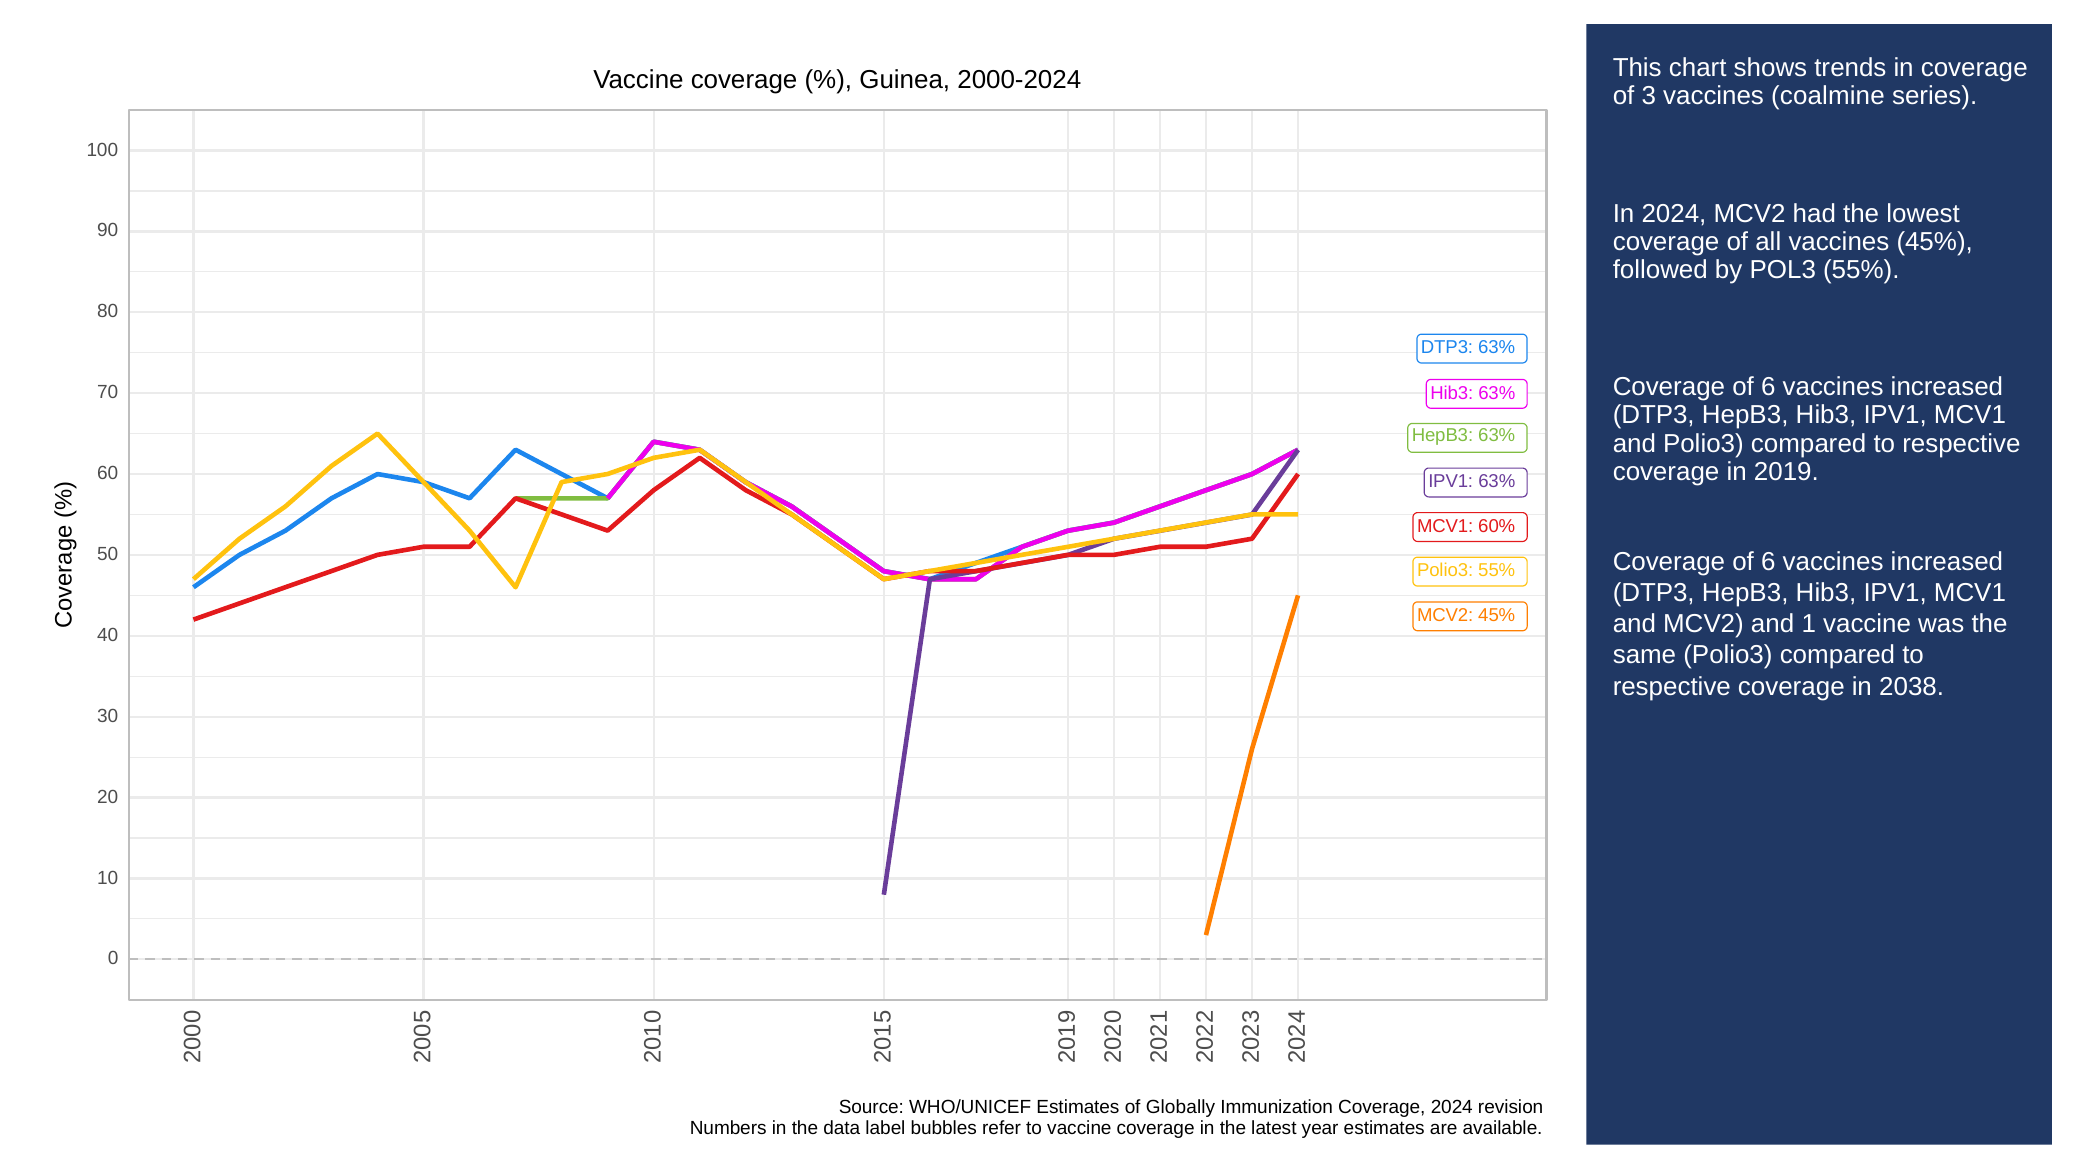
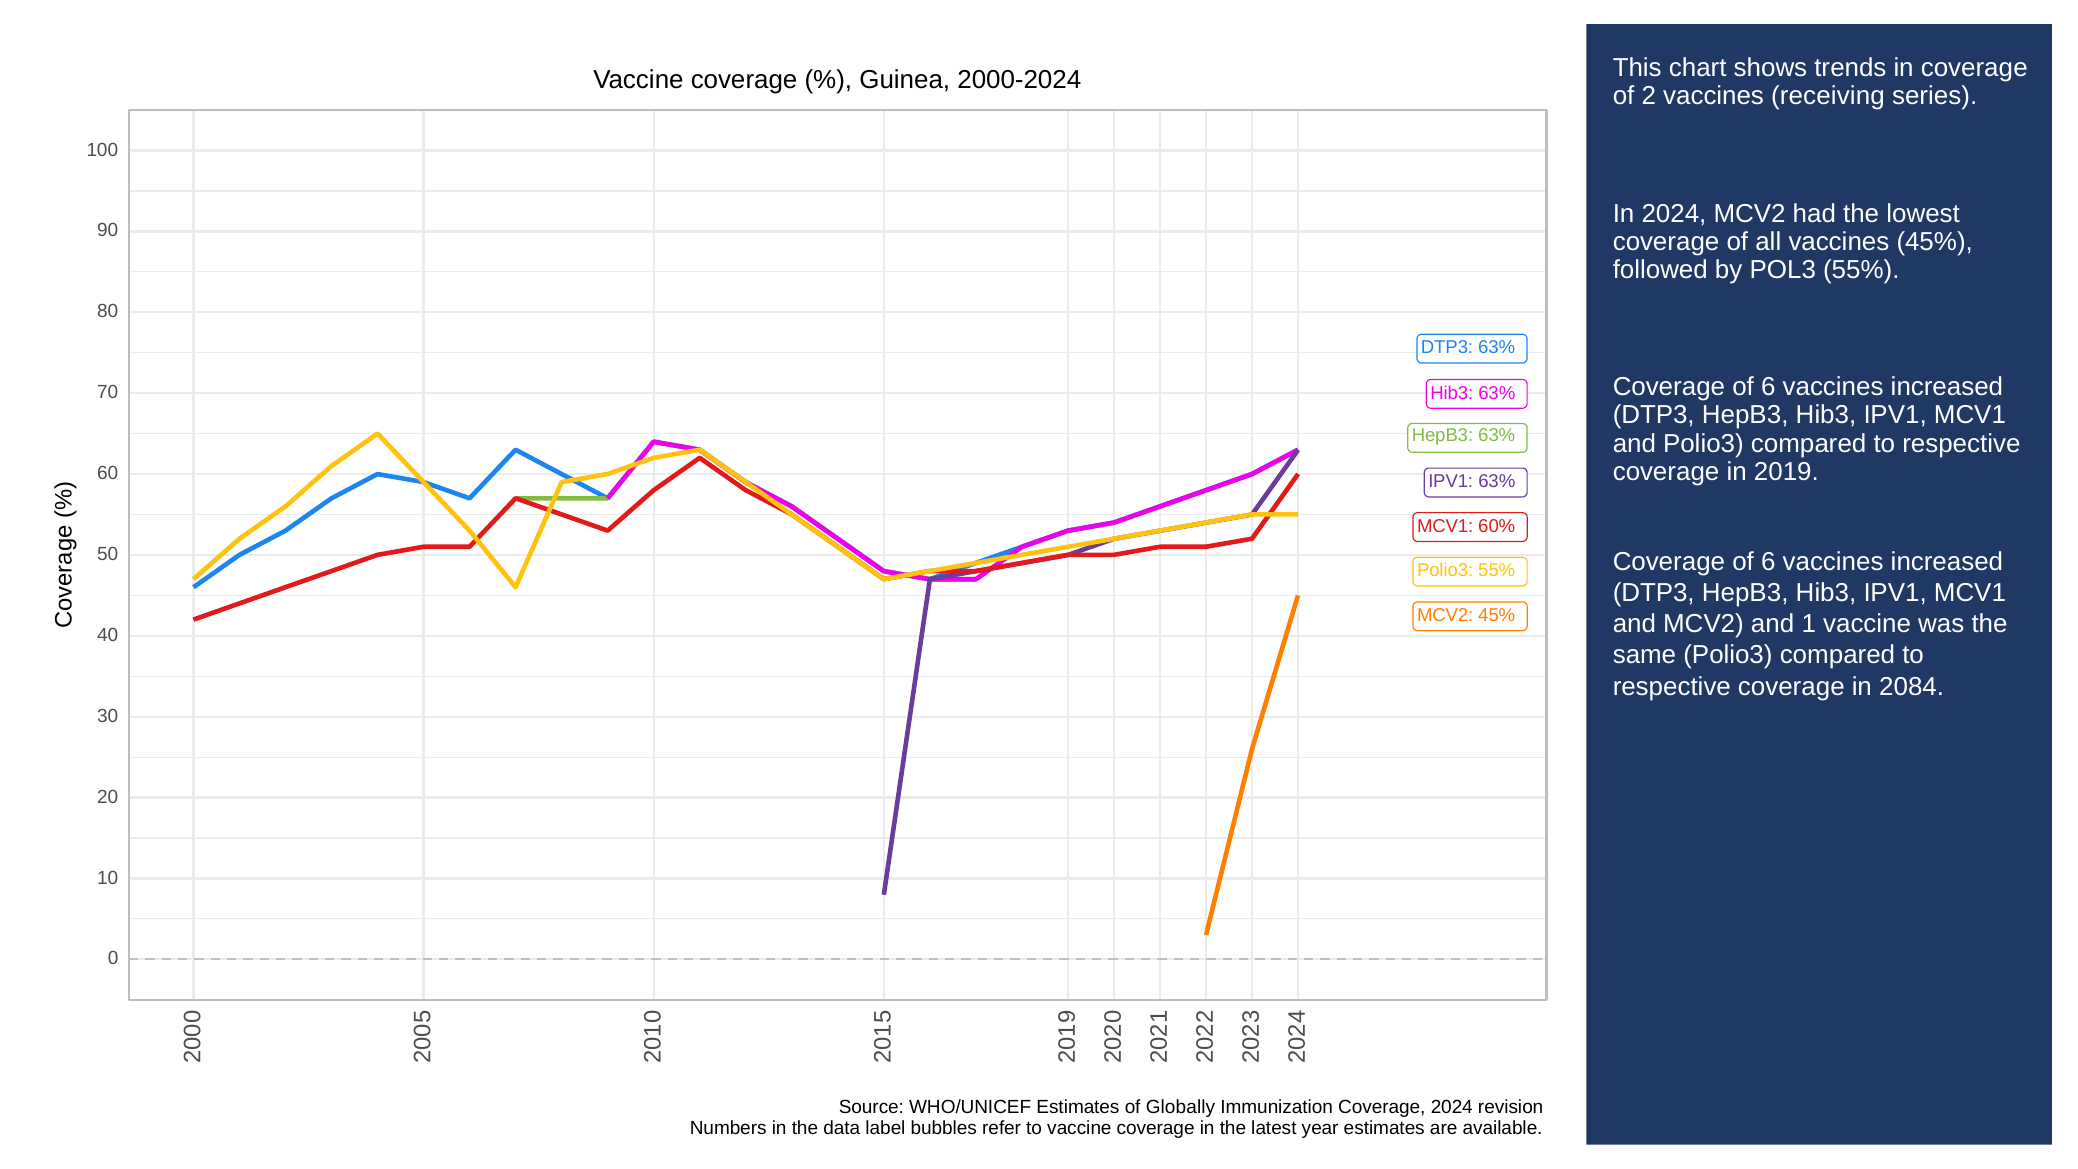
of 3: 3 -> 2 (1649, 96)
coalmine: coalmine -> receiving (1828, 96)
2038: 2038 -> 2084 (1912, 686)
